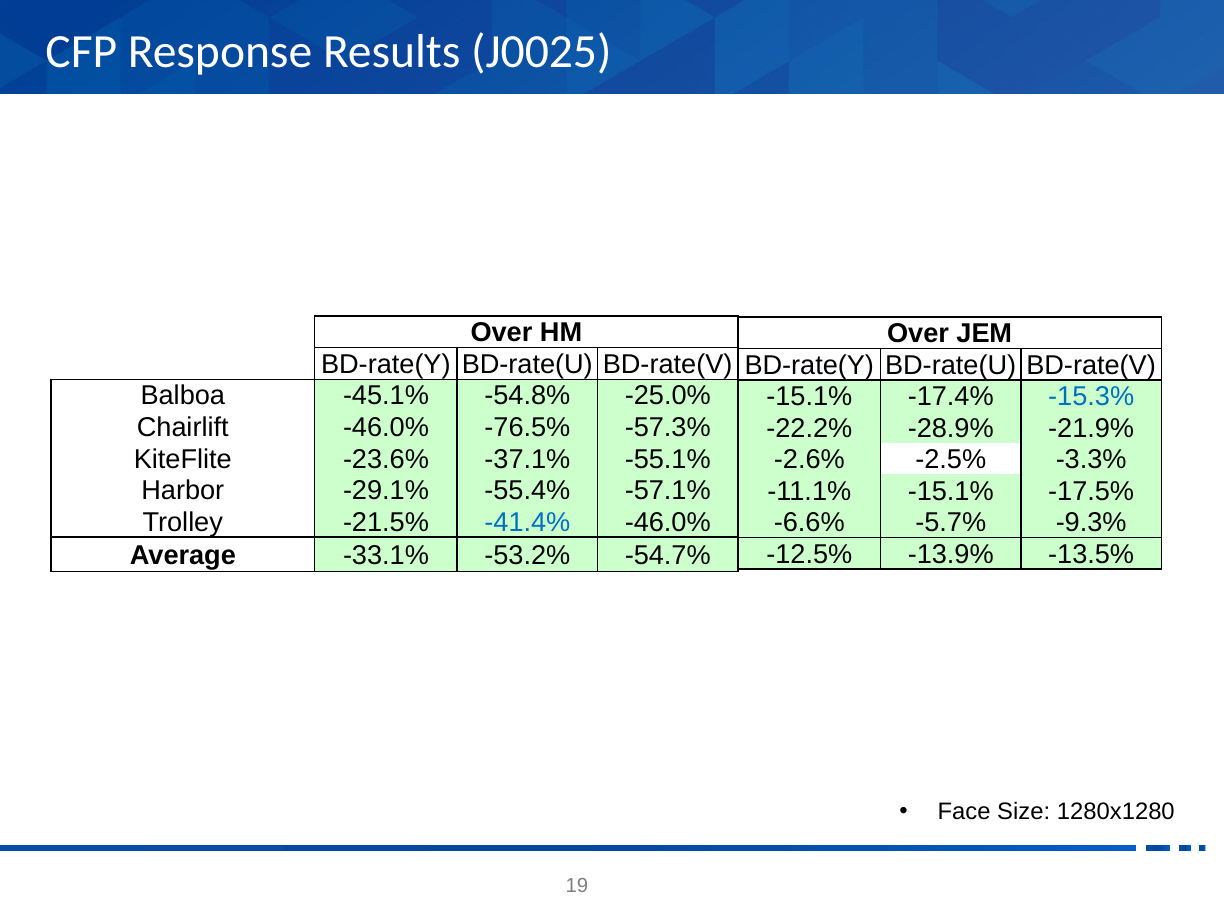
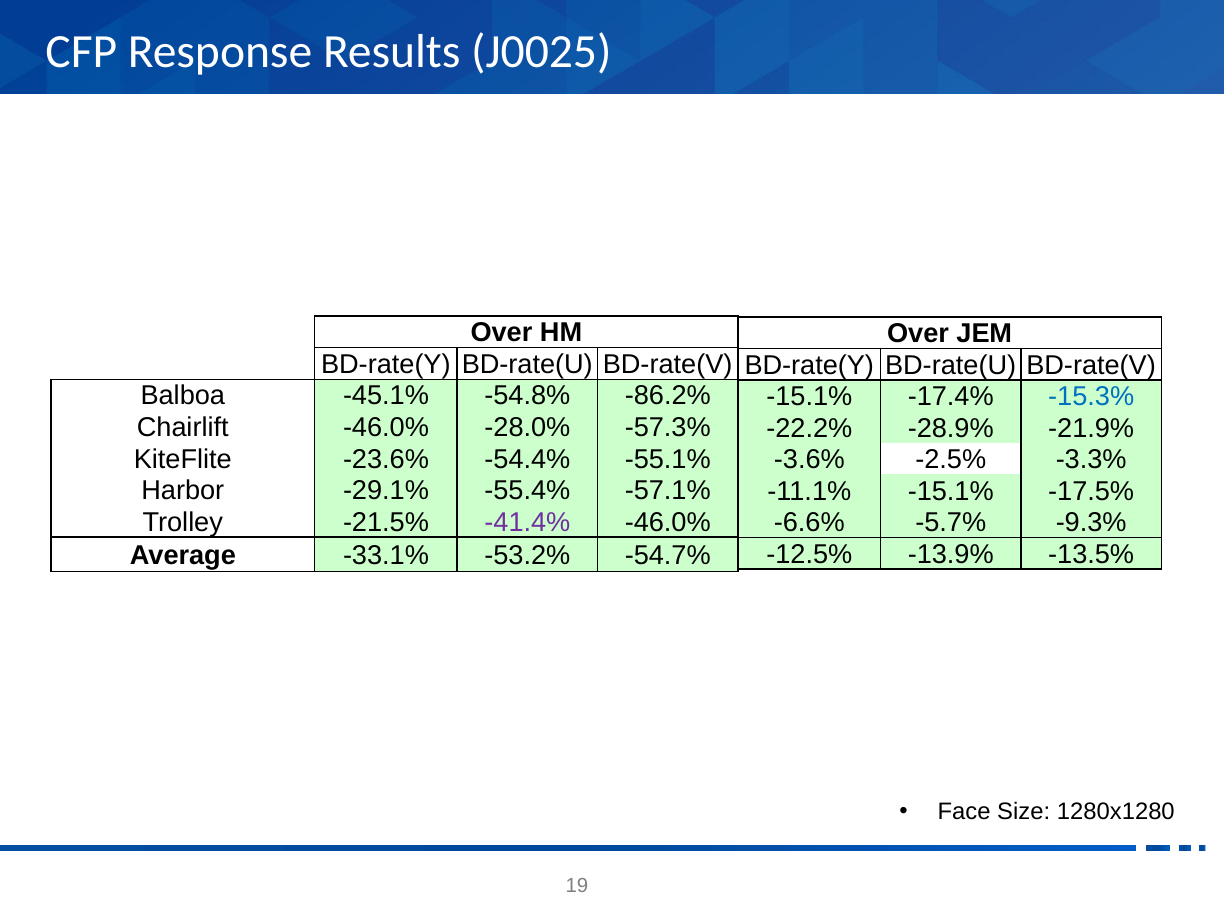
-25.0%: -25.0% -> -86.2% (668, 396)
-76.5%: -76.5% -> -28.0% (527, 428)
-37.1%: -37.1% -> -54.4% (527, 459)
-2.6%: -2.6% -> -3.6% (809, 460)
-41.4% colour: blue -> purple (527, 522)
